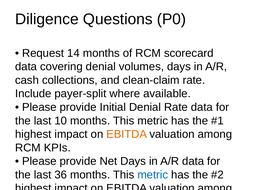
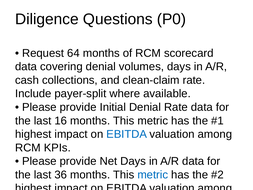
14: 14 -> 64 (73, 53)
10: 10 -> 16 (61, 121)
EBITDA colour: orange -> blue (127, 134)
